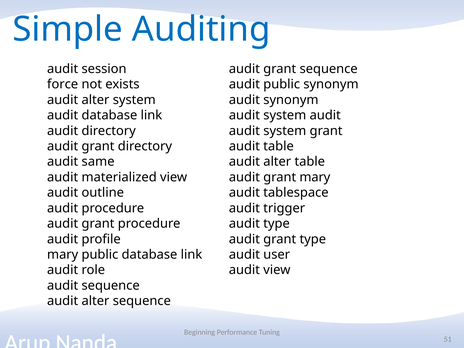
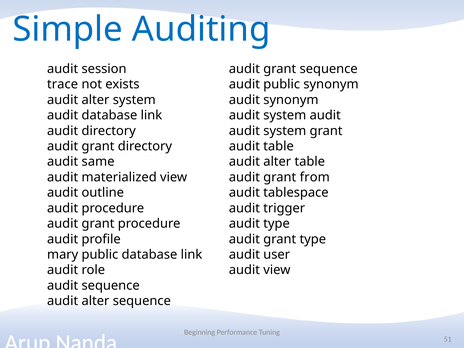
force: force -> trace (63, 84)
grant mary: mary -> from (315, 177)
